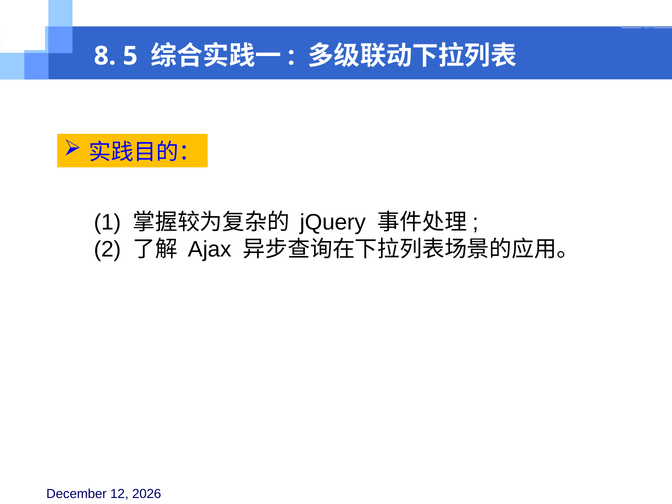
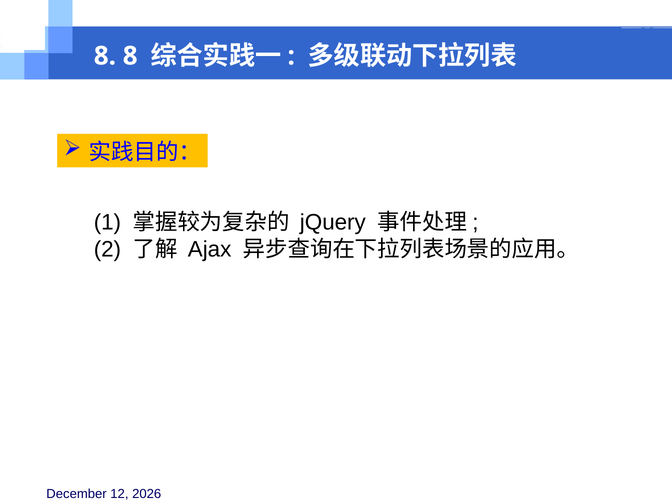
8 5: 5 -> 8 (130, 56)
